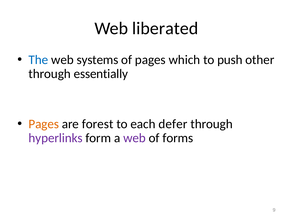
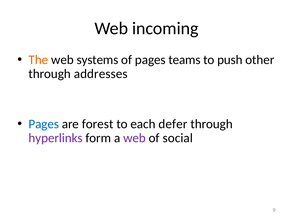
liberated: liberated -> incoming (165, 28)
The colour: blue -> orange (38, 60)
which: which -> teams (185, 60)
essentially: essentially -> addresses (101, 74)
Pages colour: orange -> blue (44, 124)
forms: forms -> social (178, 138)
